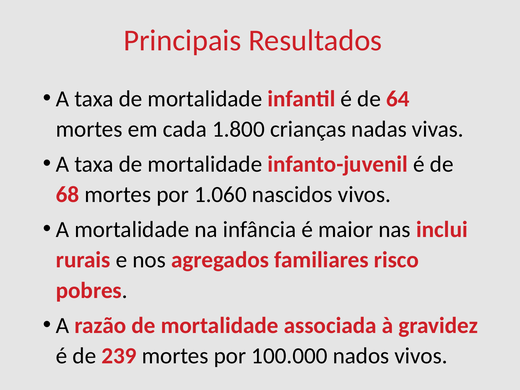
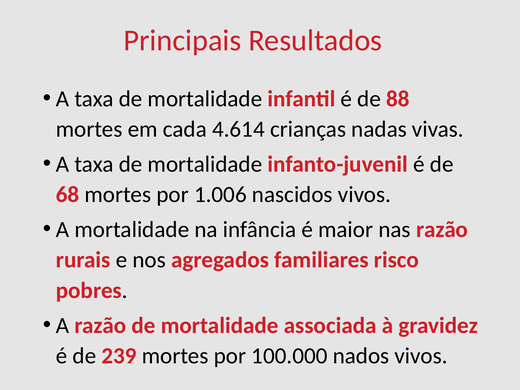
64: 64 -> 88 (398, 99)
1.800: 1.800 -> 4.614 (238, 129)
1.060: 1.060 -> 1.006 (220, 195)
nas inclui: inclui -> razão (442, 229)
